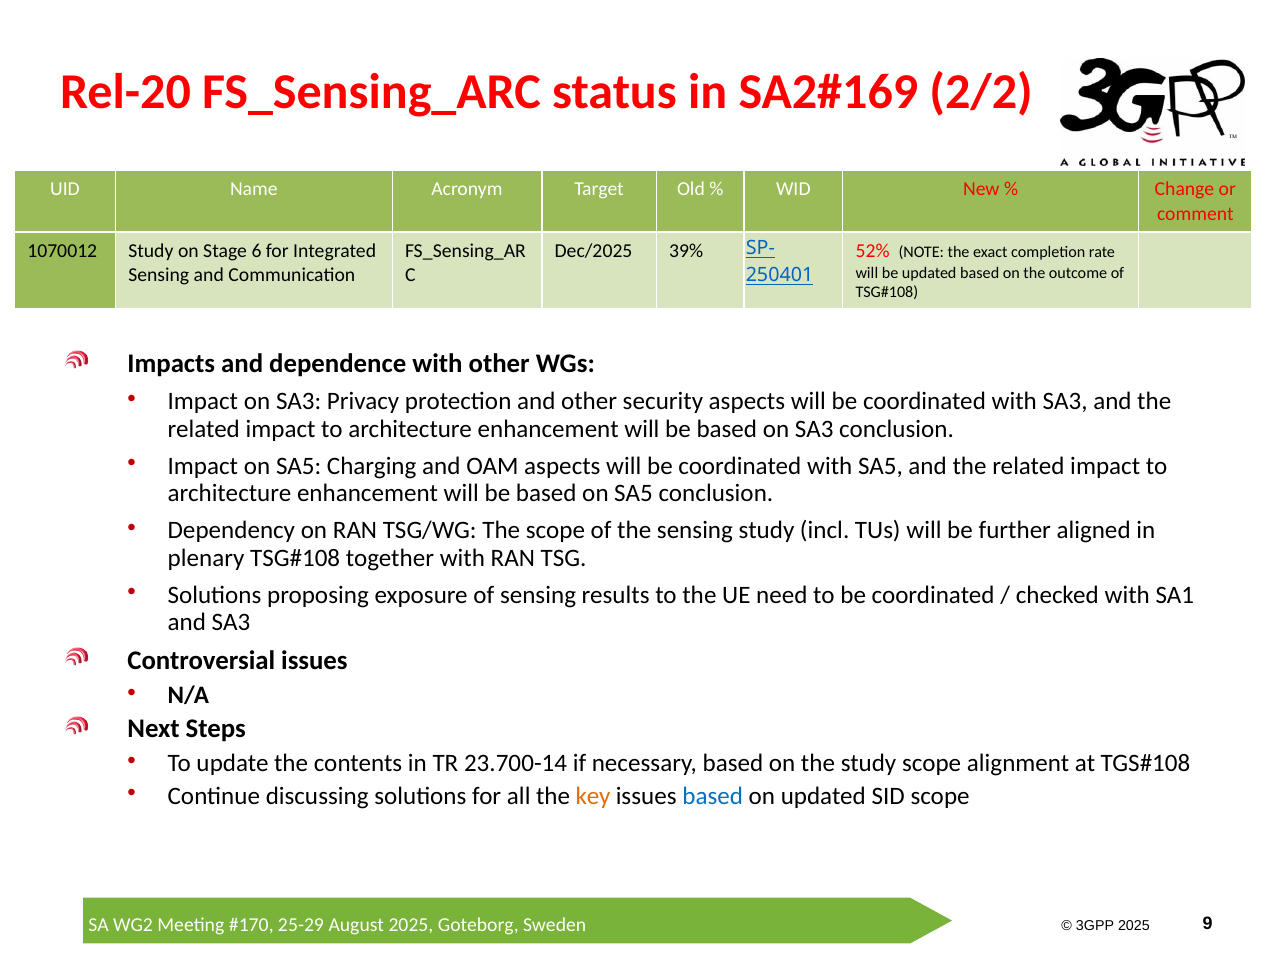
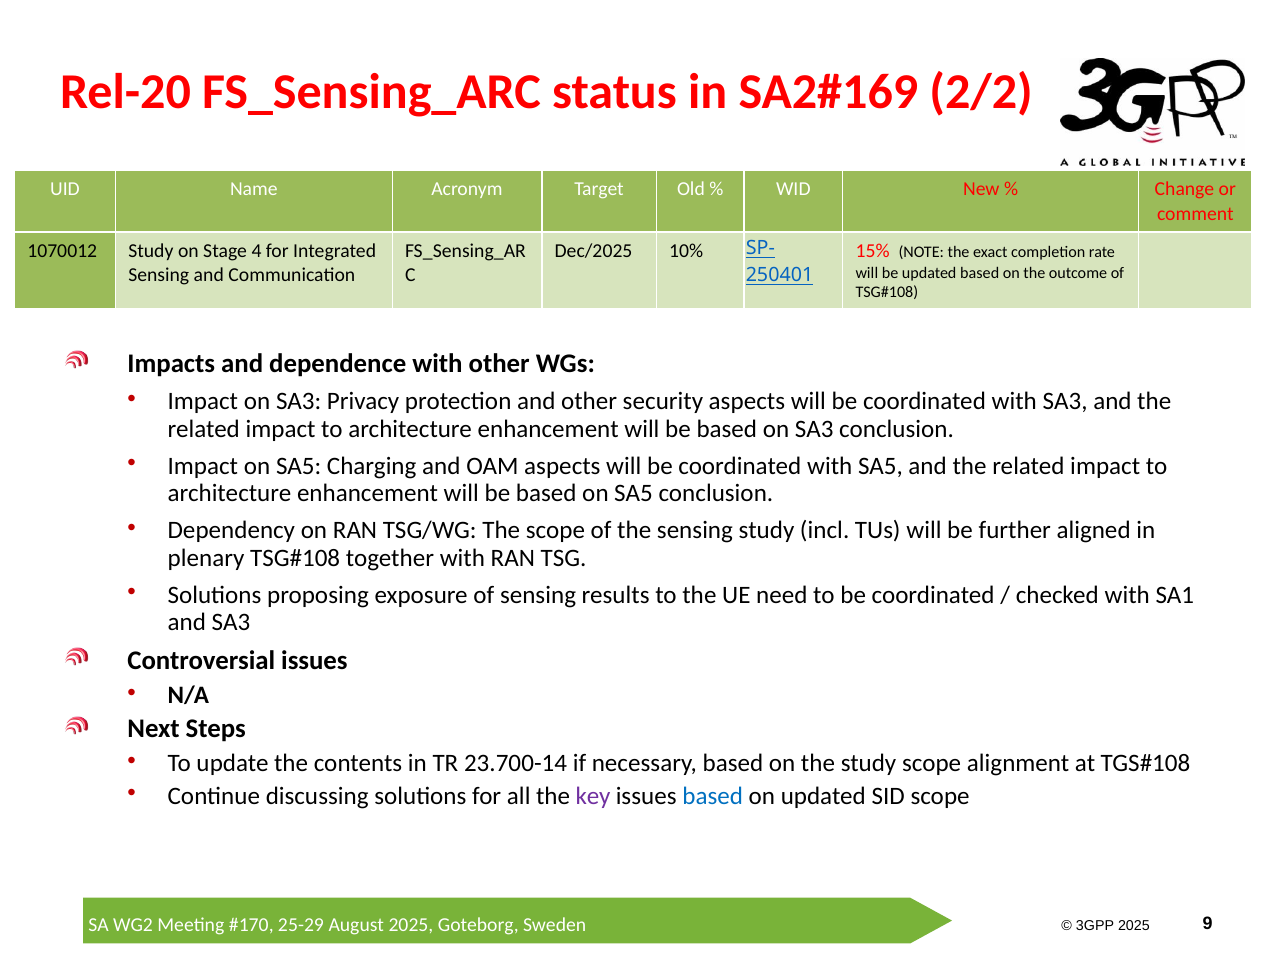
6: 6 -> 4 (257, 251)
39%: 39% -> 10% (686, 251)
52%: 52% -> 15% (873, 251)
key colour: orange -> purple (593, 796)
